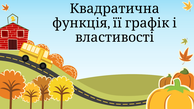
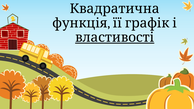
властивості underline: none -> present (115, 37)
